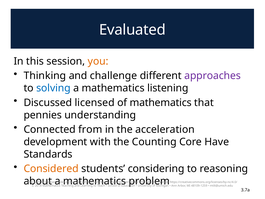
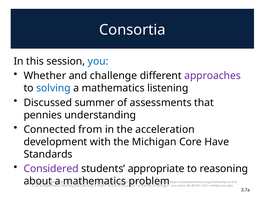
Evaluated: Evaluated -> Consortia (132, 30)
you colour: orange -> blue (98, 61)
Thinking: Thinking -> Whether (45, 76)
Discussed licensed: licensed -> summer (95, 102)
of mathematics: mathematics -> assessments (161, 102)
the Counting: Counting -> Michigan (154, 142)
Considered colour: orange -> purple (51, 168)
considering: considering -> appropriate (156, 168)
